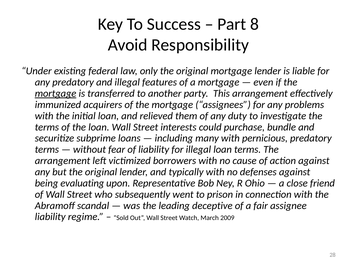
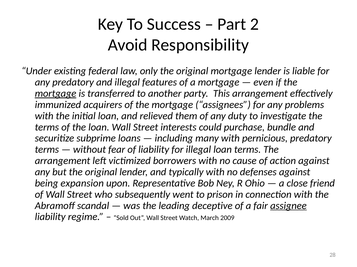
8: 8 -> 2 (255, 24)
evaluating: evaluating -> expansion (82, 184)
assignee underline: none -> present (288, 206)
